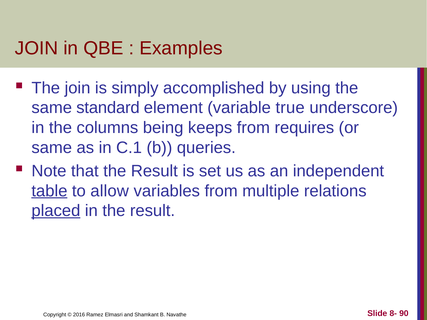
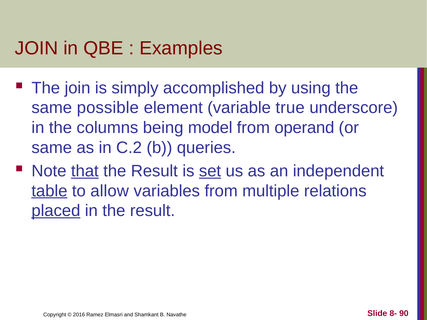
standard: standard -> possible (108, 108)
keeps: keeps -> model (210, 128)
requires: requires -> operand (304, 128)
C.1: C.1 -> C.2 (129, 148)
that underline: none -> present (85, 171)
set underline: none -> present (210, 171)
